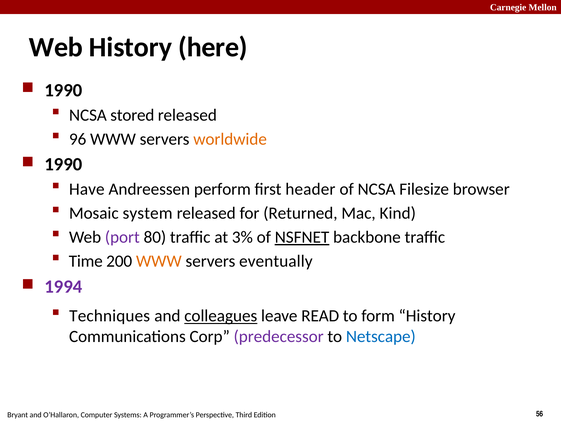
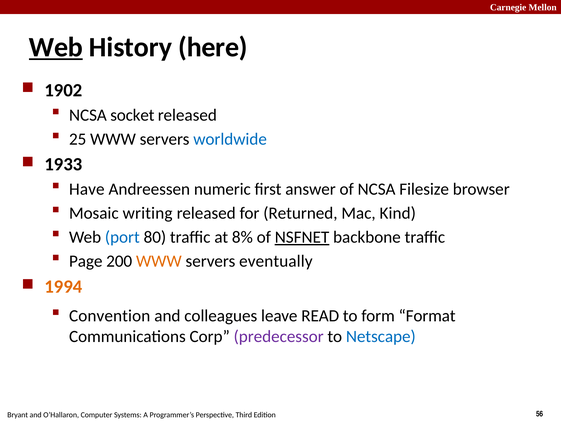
Web underline: none -> present (56, 47)
1990: 1990 -> 1902 (63, 90)
stored: stored -> socket (132, 115)
96: 96 -> 25 (78, 139)
worldwide colour: orange -> blue (230, 139)
1990: 1990 -> 1933 (63, 164)
perform: perform -> numeric (222, 189)
header: header -> answer (311, 189)
system: system -> writing (148, 213)
port colour: purple -> blue (122, 237)
3%: 3% -> 8% (242, 237)
Time: Time -> Page (86, 261)
1994 colour: purple -> orange (63, 287)
Techniques: Techniques -> Convention (110, 316)
colleagues underline: present -> none (221, 316)
form History: History -> Format (427, 316)
